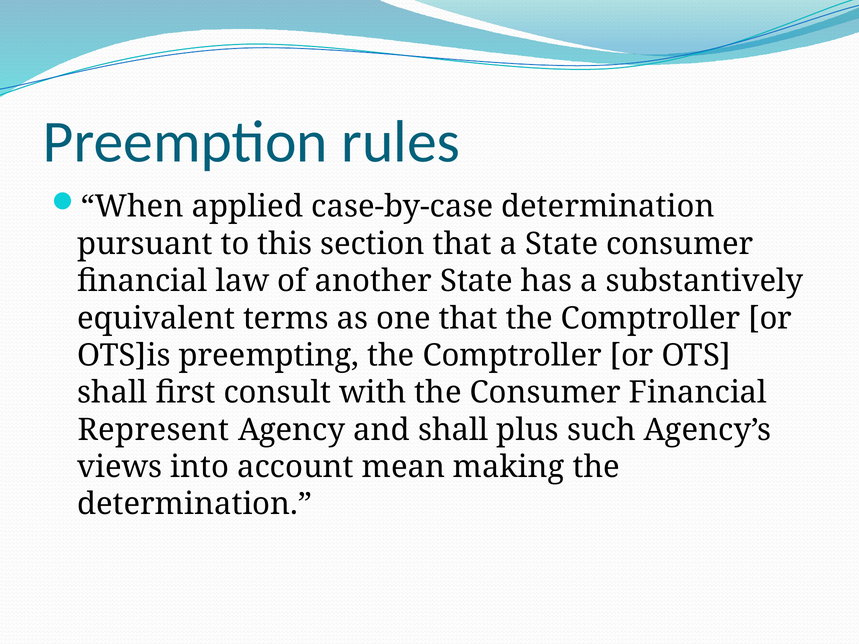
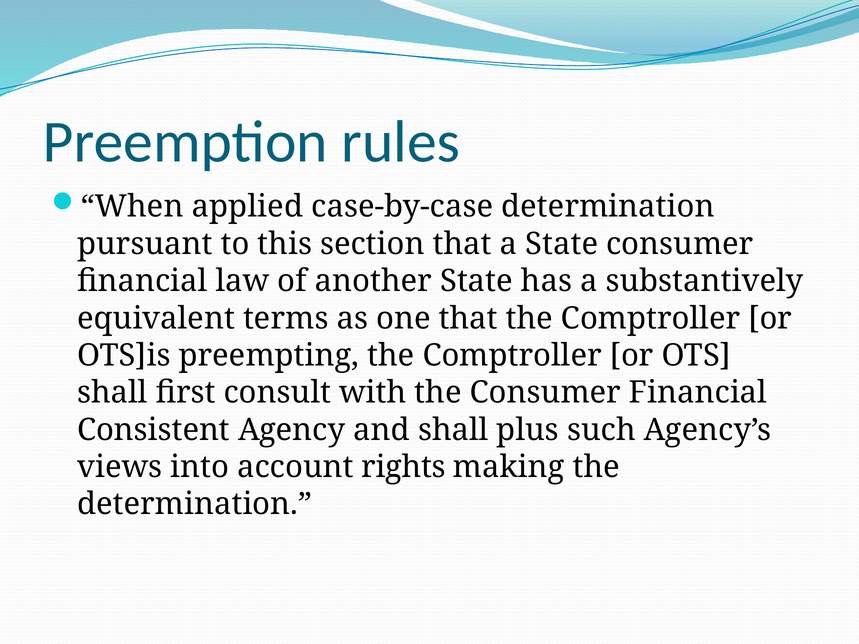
Represent: Represent -> Consistent (154, 430)
mean: mean -> rights (404, 467)
